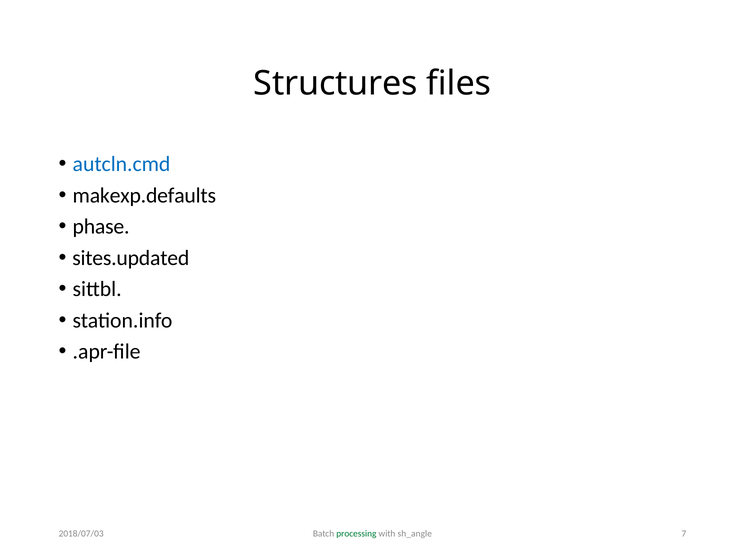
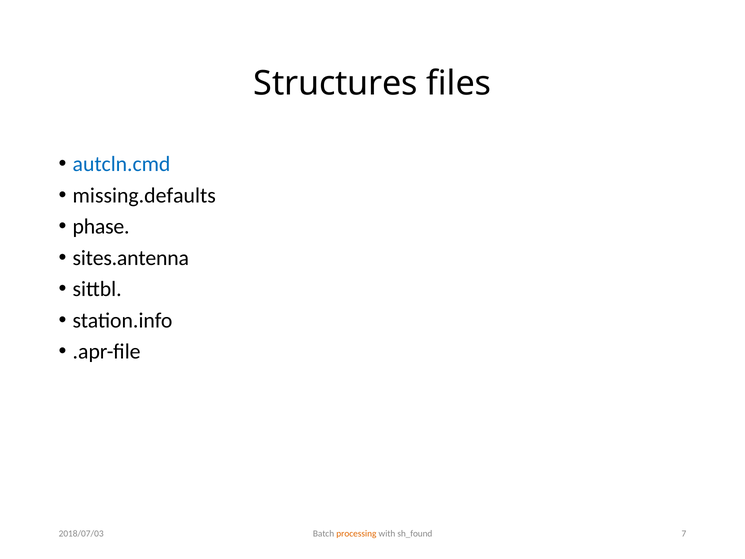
makexp.defaults: makexp.defaults -> missing.defaults (144, 195)
sites.updated: sites.updated -> sites.antenna (131, 258)
processing colour: green -> orange (356, 533)
sh_angle: sh_angle -> sh_found (415, 533)
